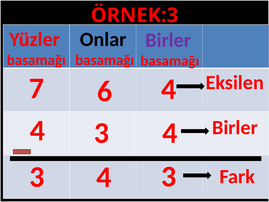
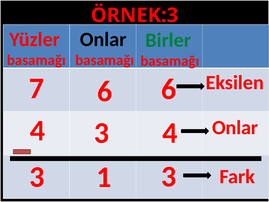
Birler colour: purple -> green (168, 40)
6 4: 4 -> 6 (169, 89)
Birler: Birler -> Onlar (235, 127)
4: 4 -> 1 (104, 177)
